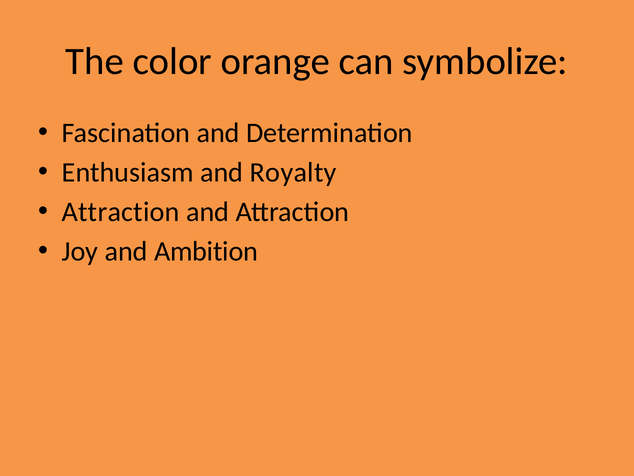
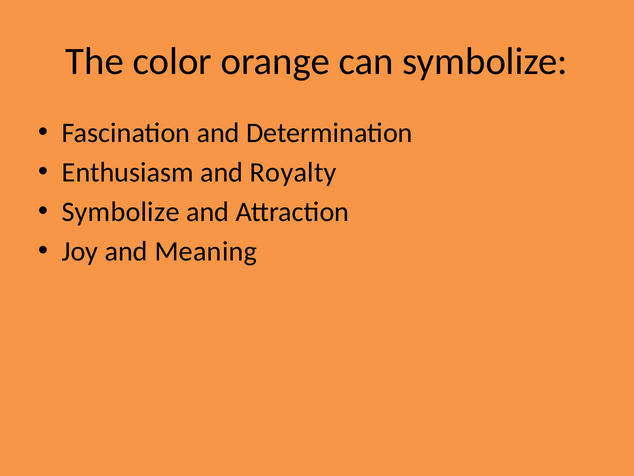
Attraction: Attraction -> Symbolize (121, 212)
Ambition: Ambition -> Meaning (206, 251)
